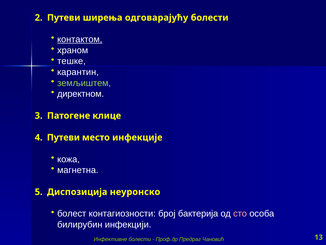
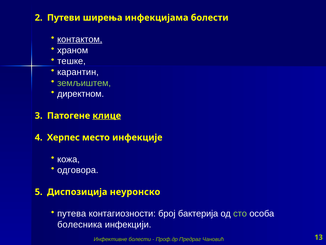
одговарајућу: одговарајућу -> инфекцијама (157, 18)
клице underline: none -> present (107, 115)
Путеви: Путеви -> Херпес (63, 137)
магнетна: магнетна -> одговора (78, 170)
болест: болест -> путева (72, 213)
сто colour: pink -> light green (240, 213)
билирубин: билирубин -> болесника (80, 224)
